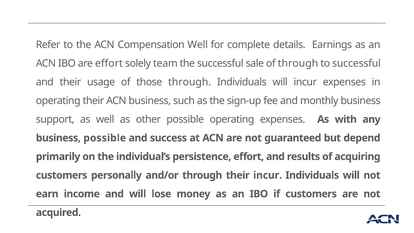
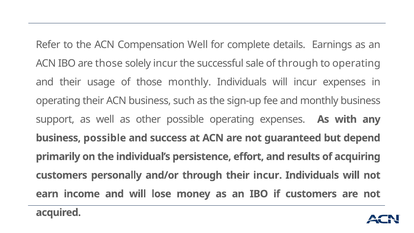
are effort: effort -> those (109, 63)
solely team: team -> incur (165, 63)
to successful: successful -> operating (356, 63)
those through: through -> monthly (190, 82)
